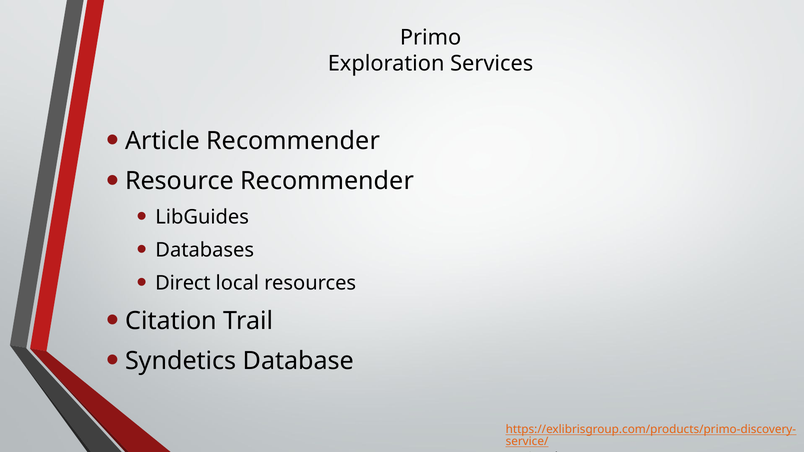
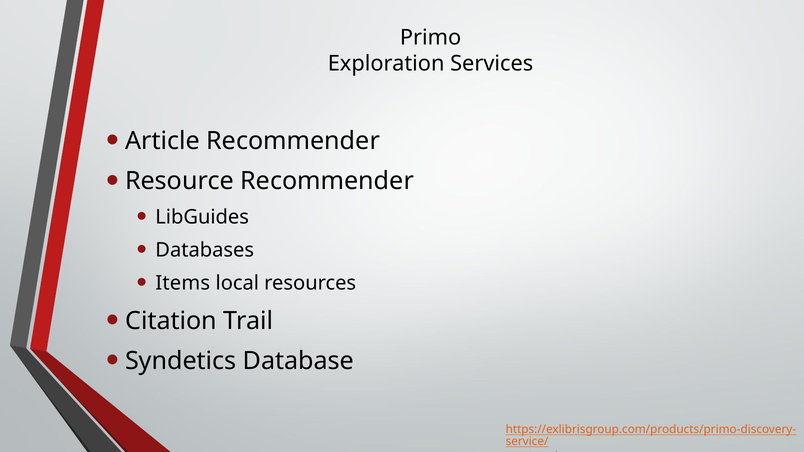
Direct: Direct -> Items (183, 283)
